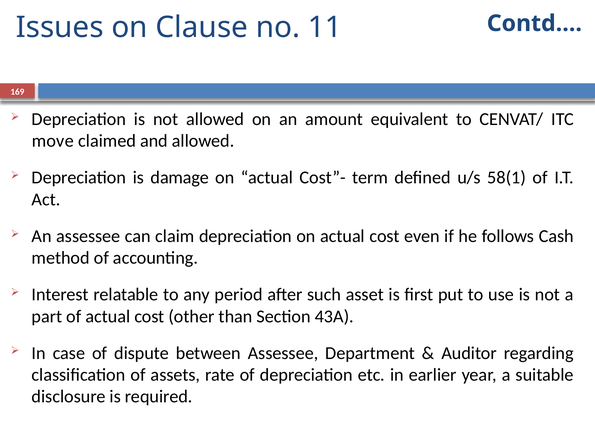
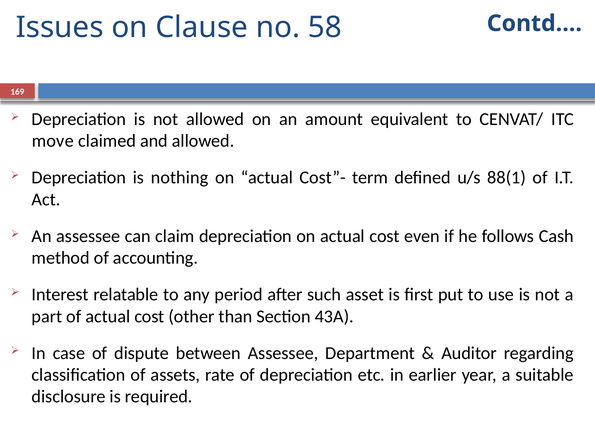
11: 11 -> 58 (325, 27)
damage: damage -> nothing (180, 178)
58(1: 58(1 -> 88(1 (507, 178)
